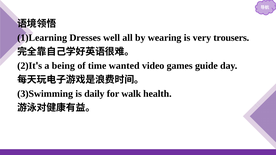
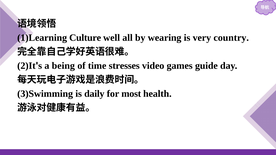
Dresses: Dresses -> Culture (85, 38)
trousers: trousers -> country (231, 38)
wanted: wanted -> stresses (124, 66)
walk: walk -> most (131, 94)
